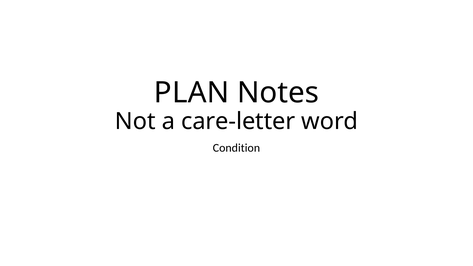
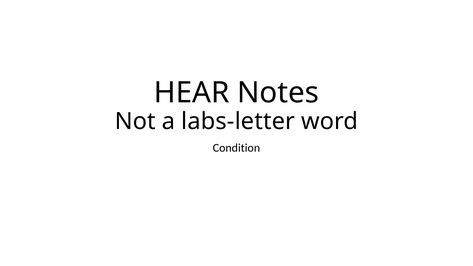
PLAN: PLAN -> HEAR (192, 93)
care-letter: care-letter -> labs-letter (238, 121)
